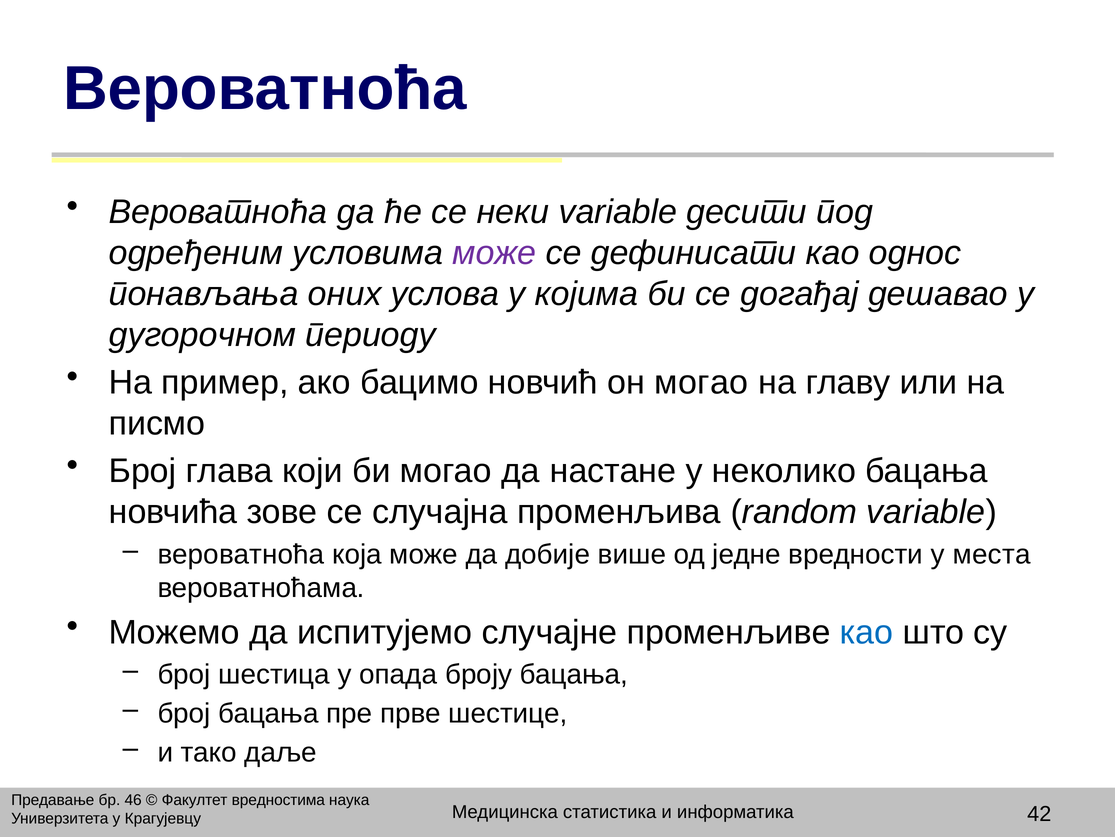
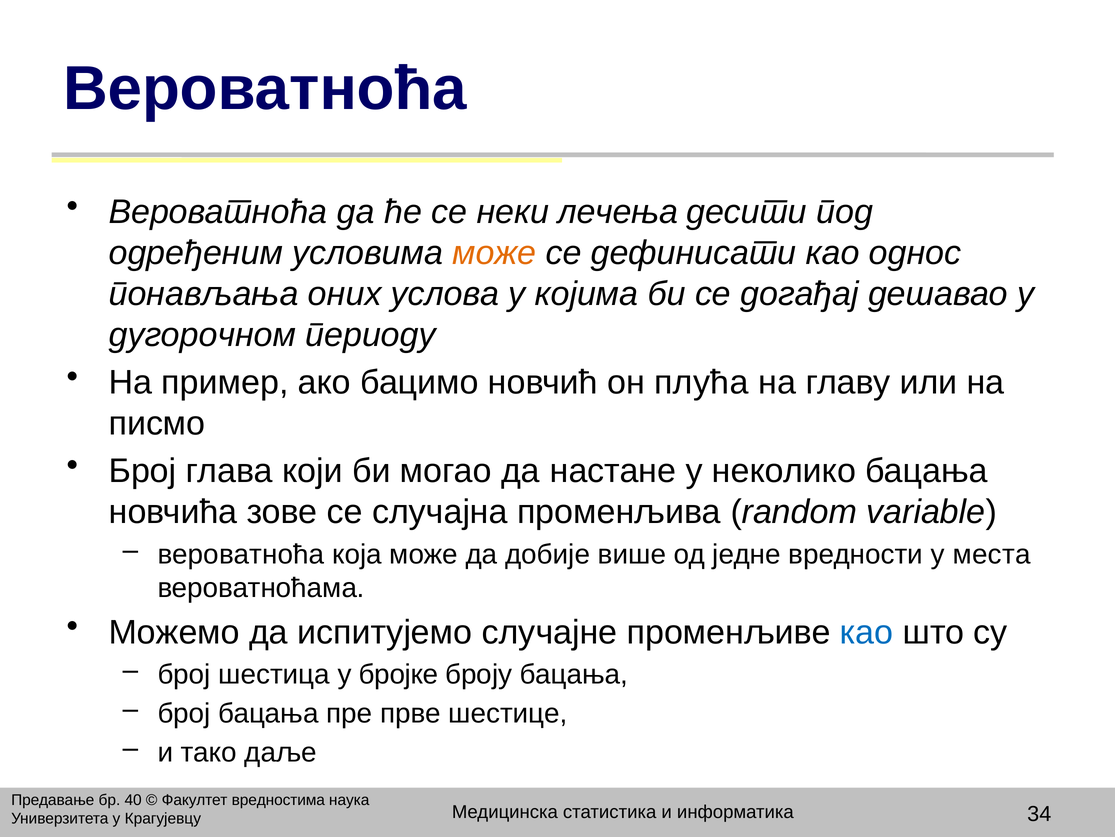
неки variable: variable -> лечења (618, 212)
може colour: purple -> orange (494, 253)
он могао: могао -> плућа (701, 382)
опада: опада -> бројке (398, 674)
46: 46 -> 40 (133, 799)
42: 42 -> 34 (1039, 813)
